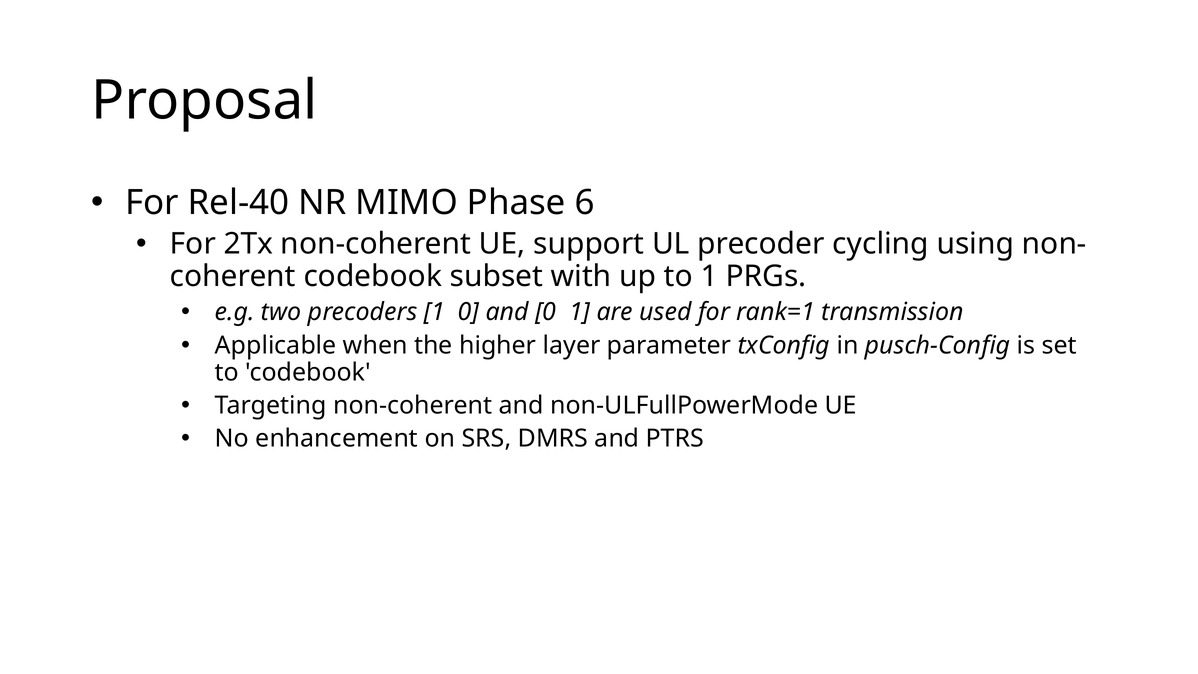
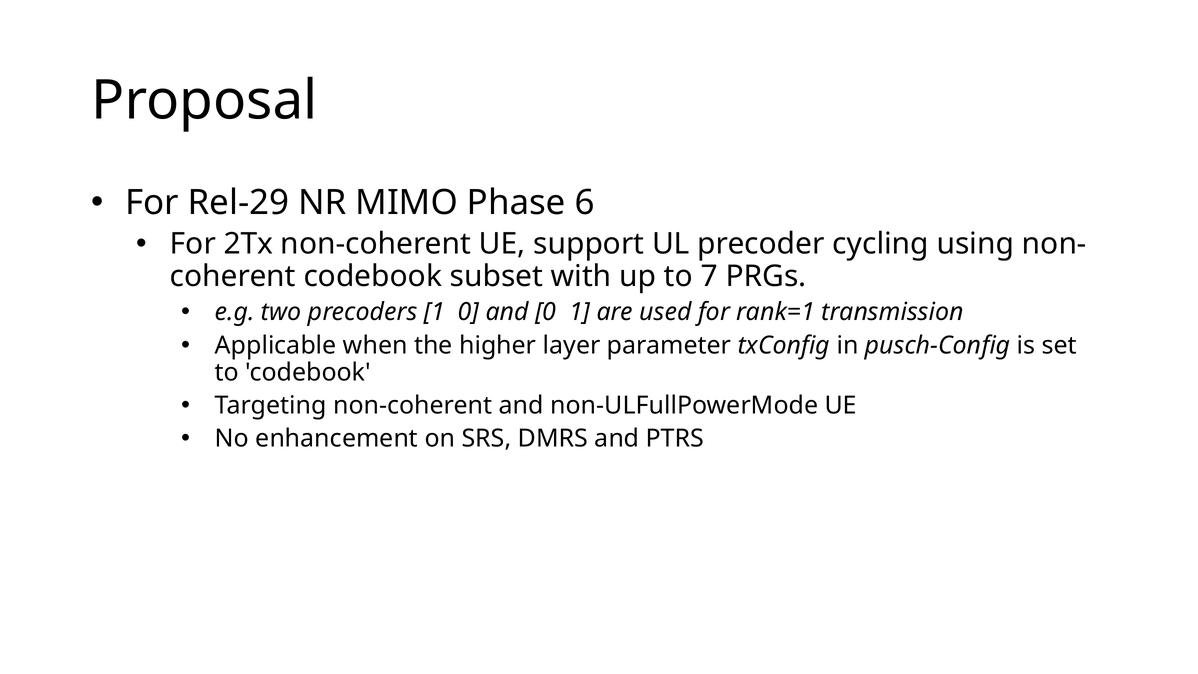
Rel-40: Rel-40 -> Rel-29 (238, 202)
to 1: 1 -> 7 (709, 276)
